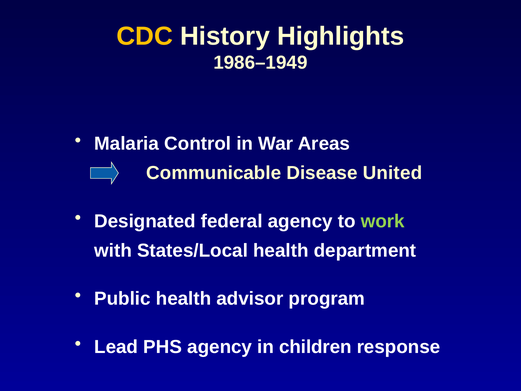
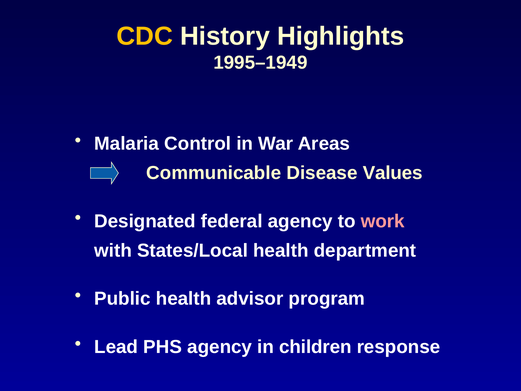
1986–1949: 1986–1949 -> 1995–1949 (260, 63)
United: United -> Values (393, 173)
work colour: light green -> pink (383, 221)
